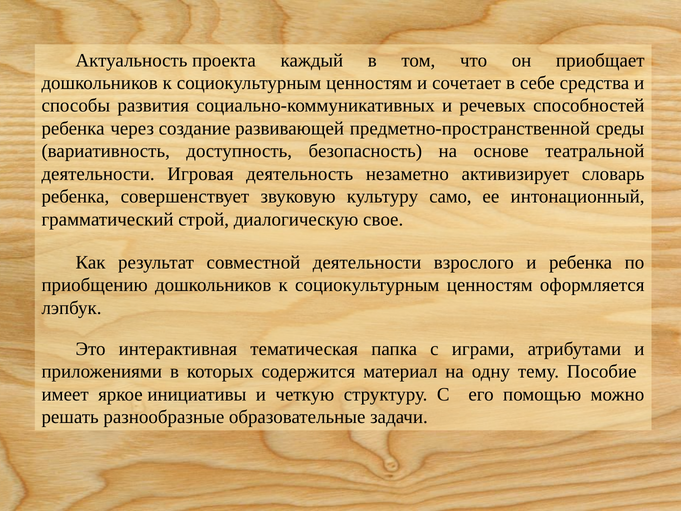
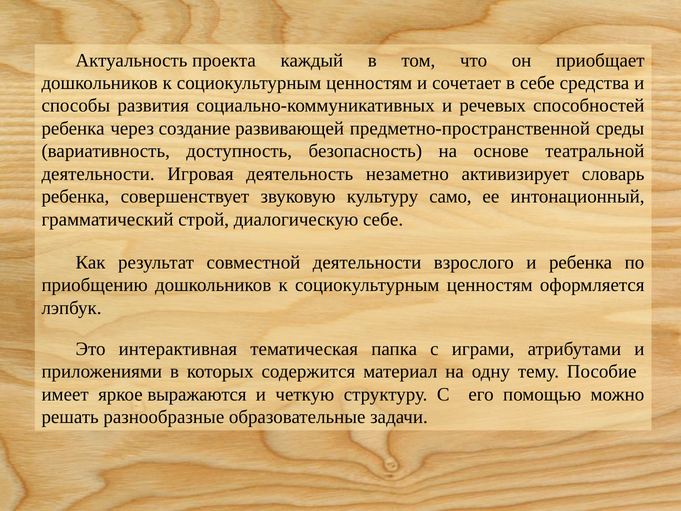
диалогическую свое: свое -> себе (383, 219)
инициативы: инициативы -> выражаются (197, 394)
